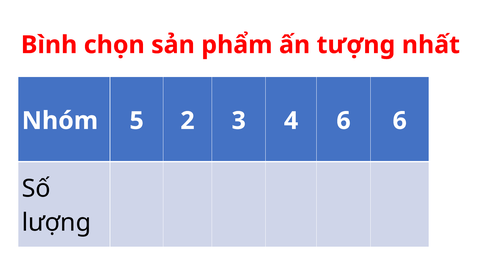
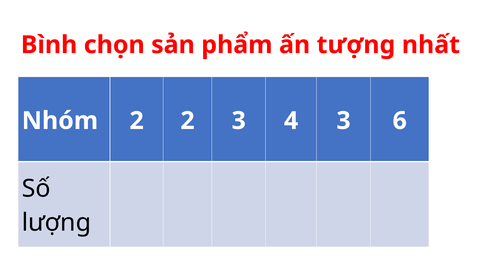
Nhóm 5: 5 -> 2 (137, 121)
4 6: 6 -> 3 (344, 121)
